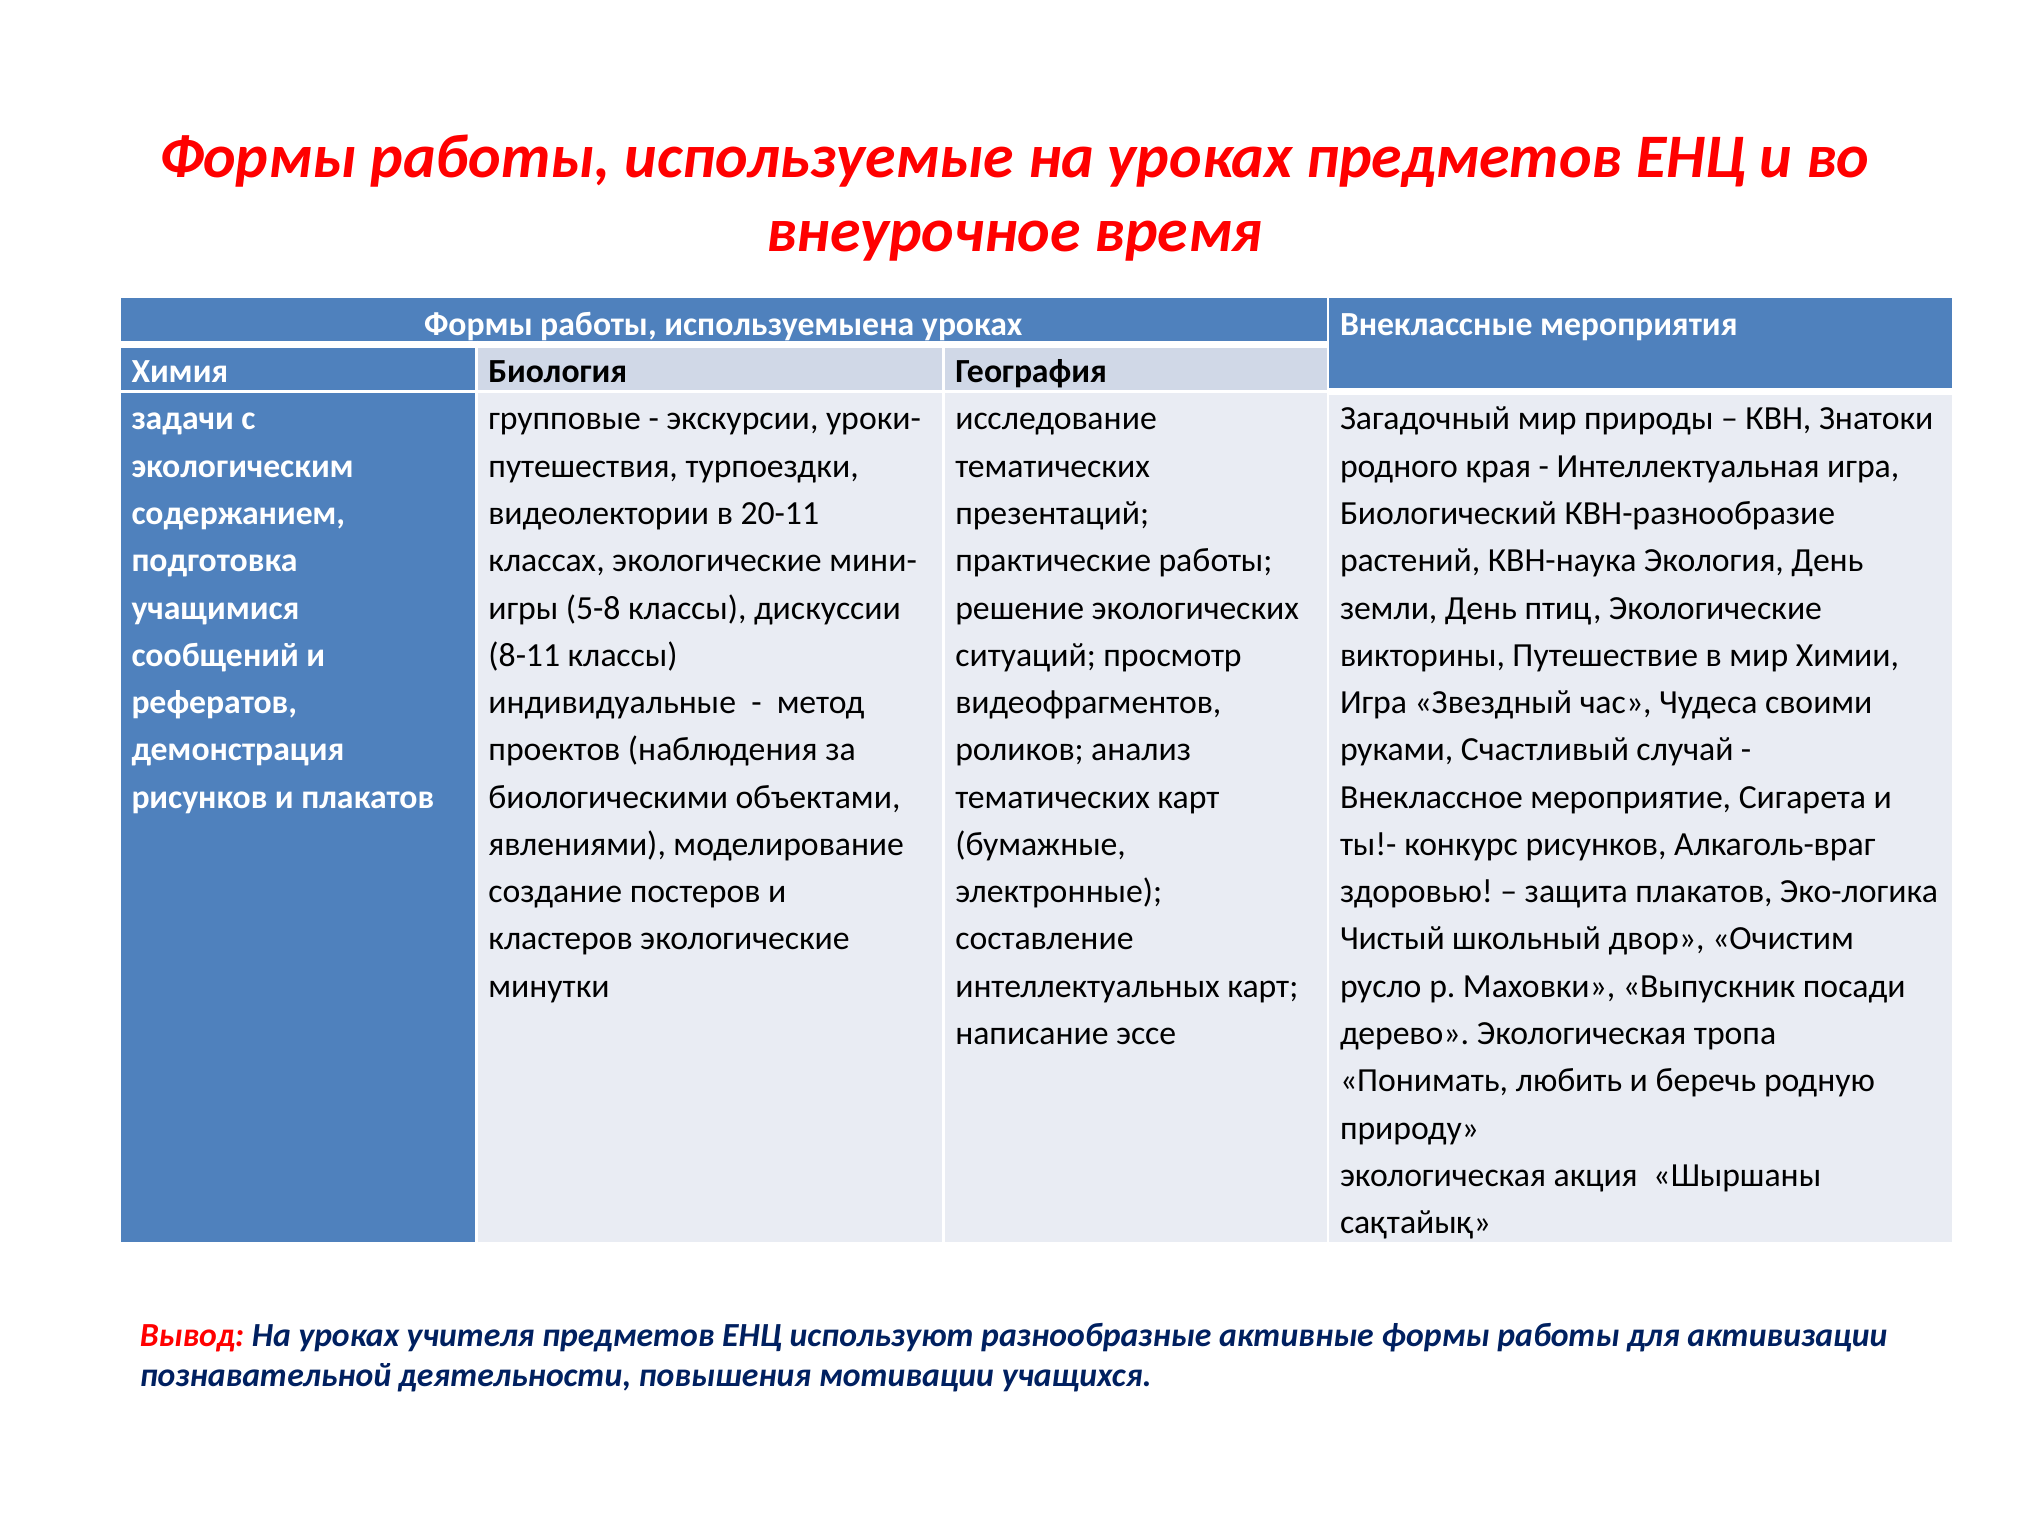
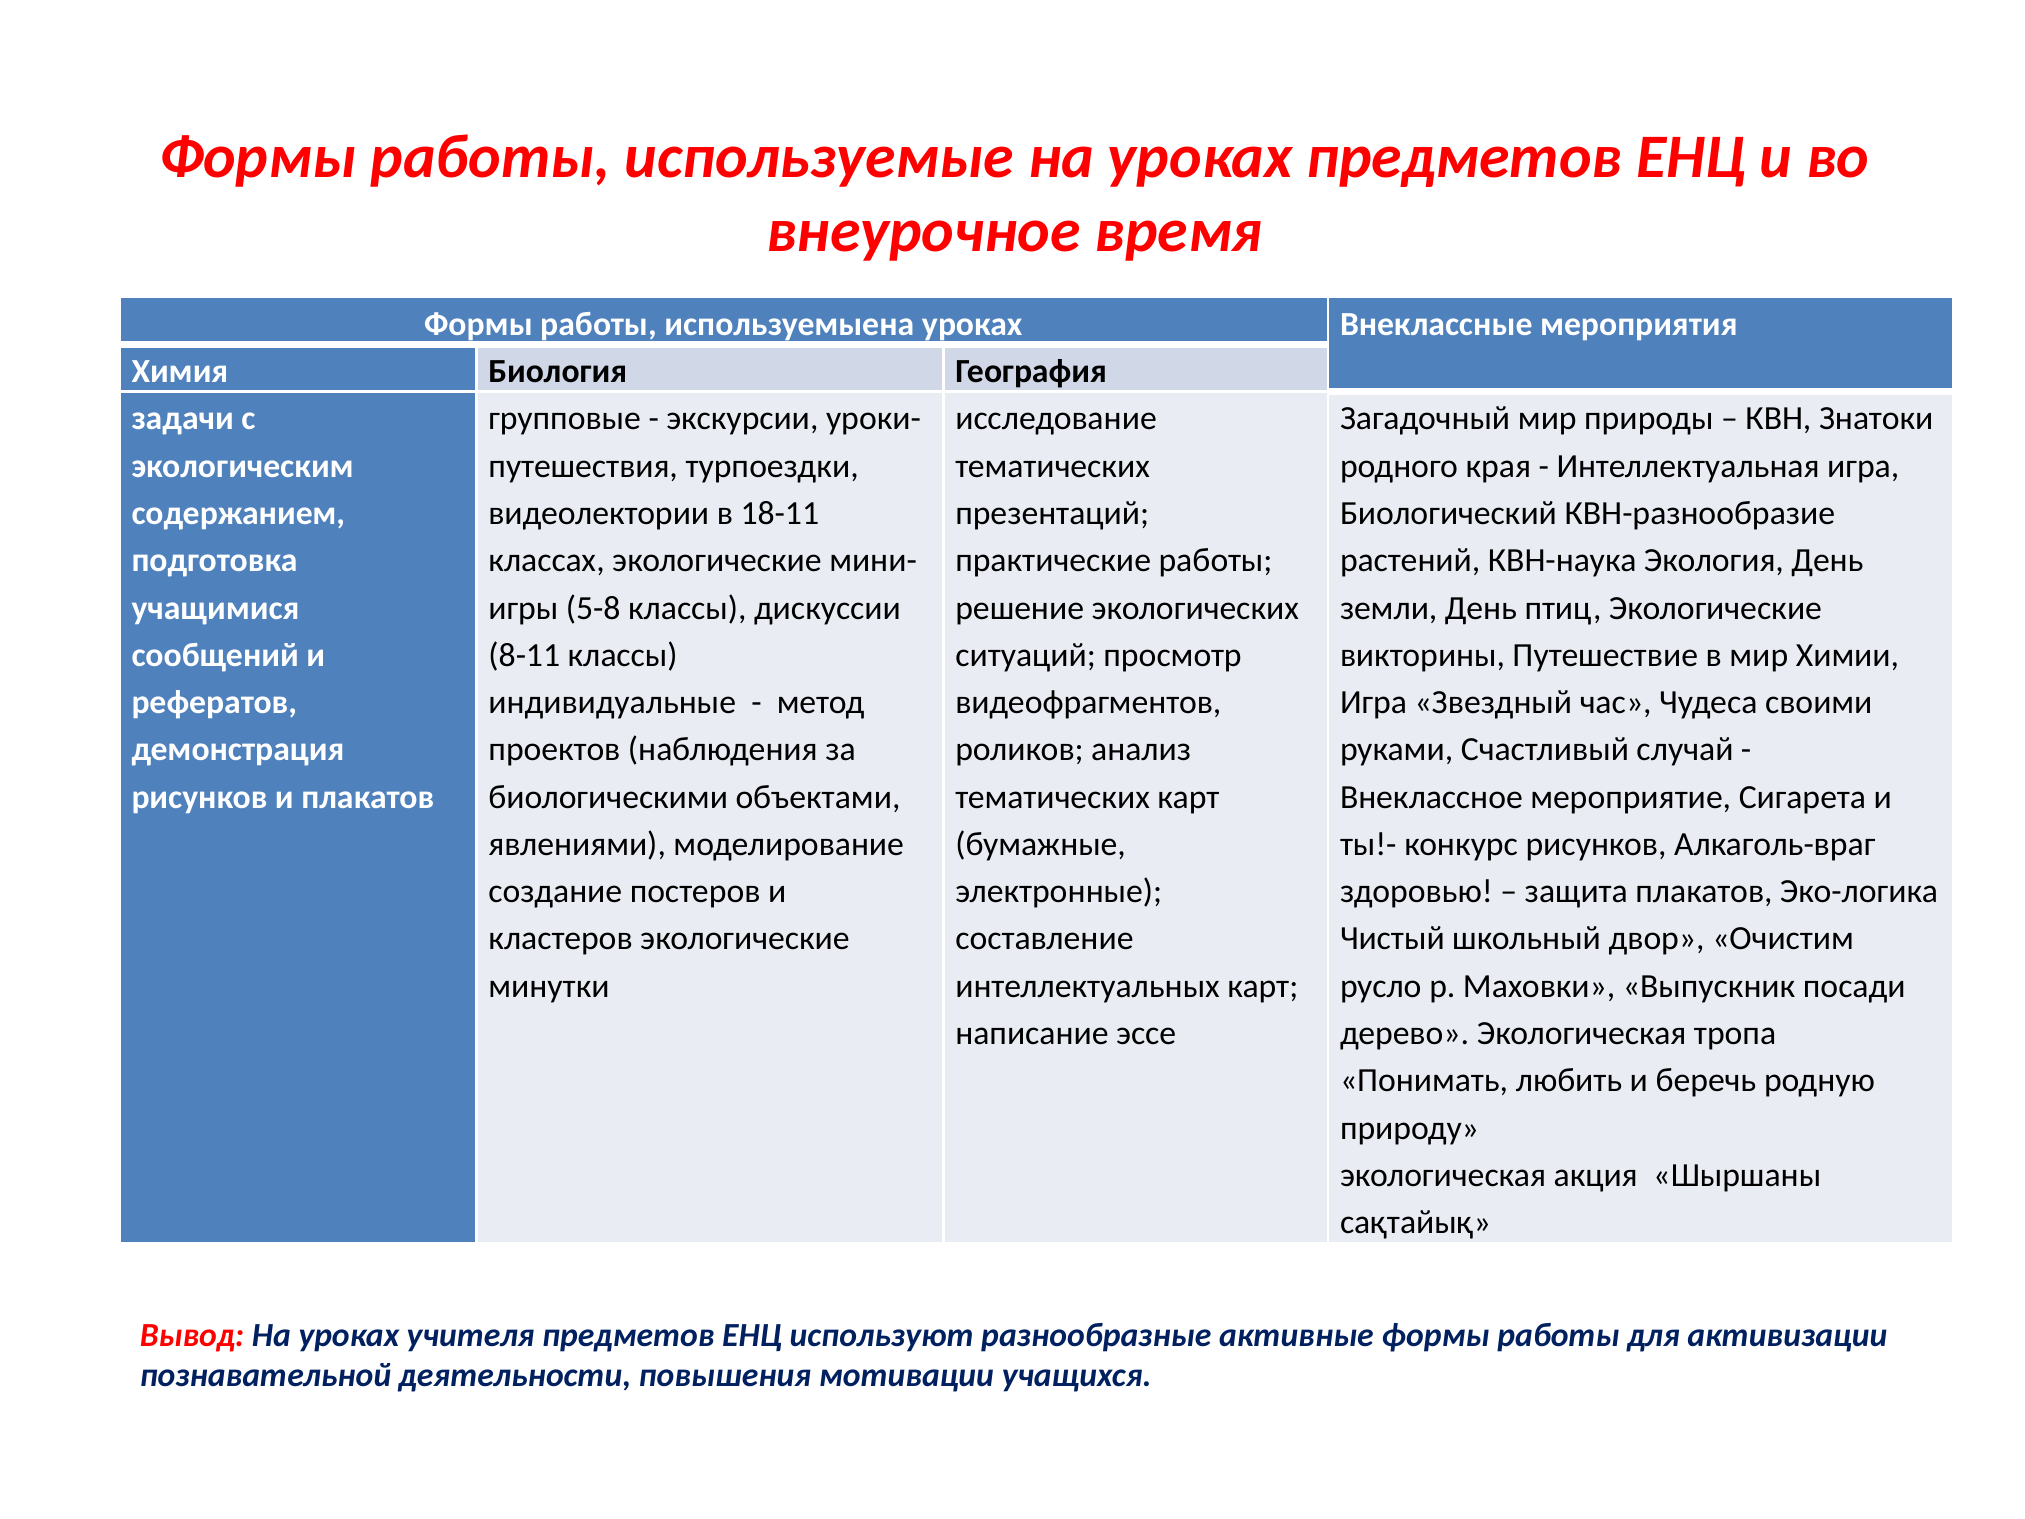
20-11: 20-11 -> 18-11 (780, 513)
